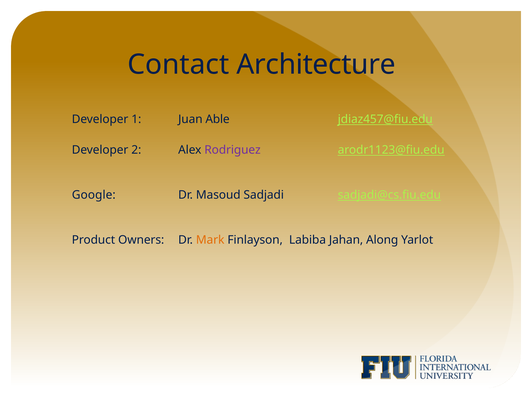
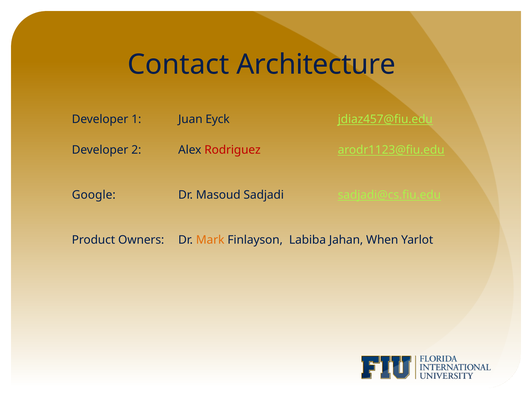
Able: Able -> Eyck (218, 119)
Rodriguez colour: purple -> red (233, 150)
Along: Along -> When (382, 240)
